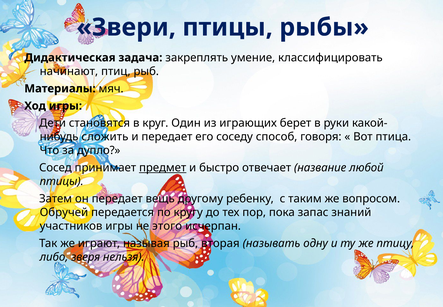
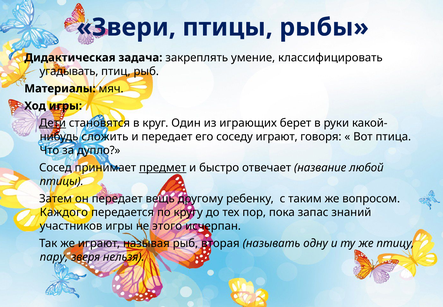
начинают: начинают -> угадывать (69, 71)
Дети underline: none -> present (53, 123)
соседу способ: способ -> играют (277, 137)
Обручей: Обручей -> Каждого (64, 212)
либо: либо -> пару (54, 257)
